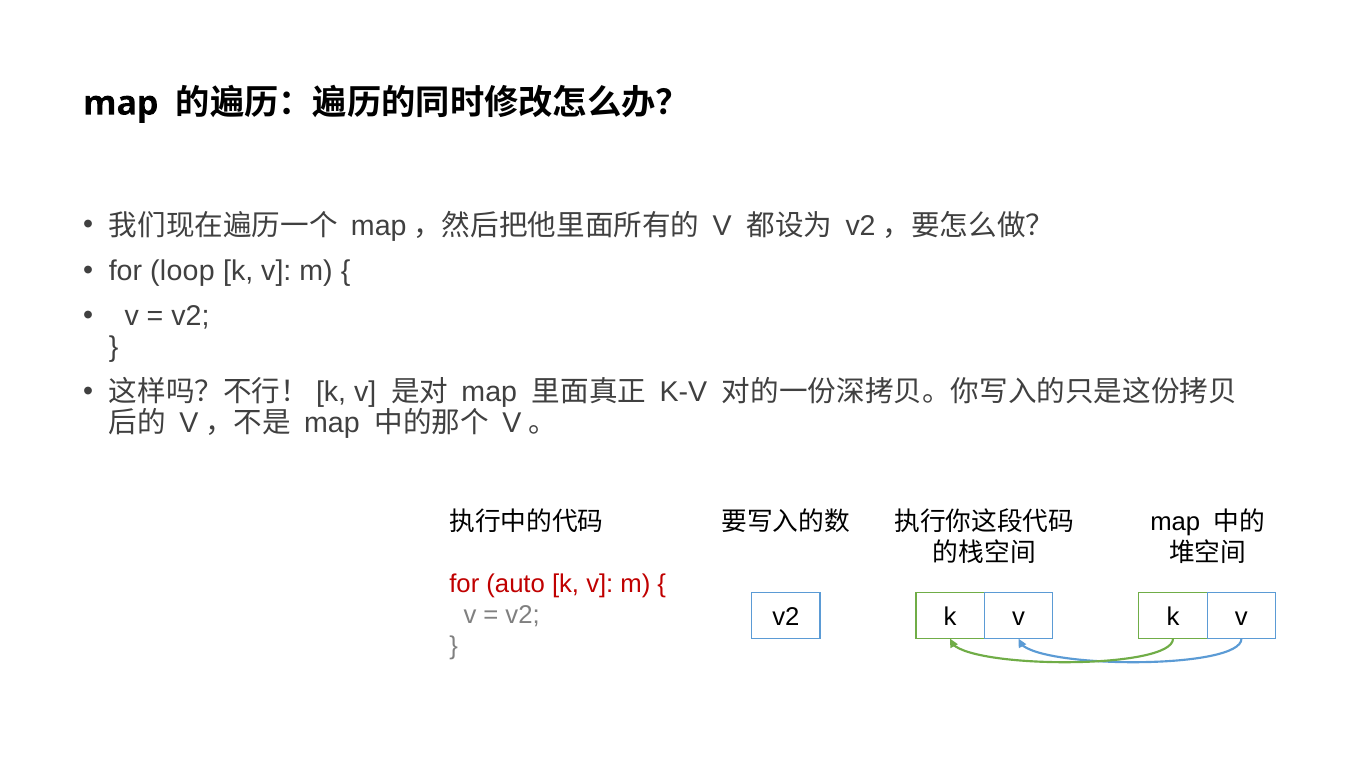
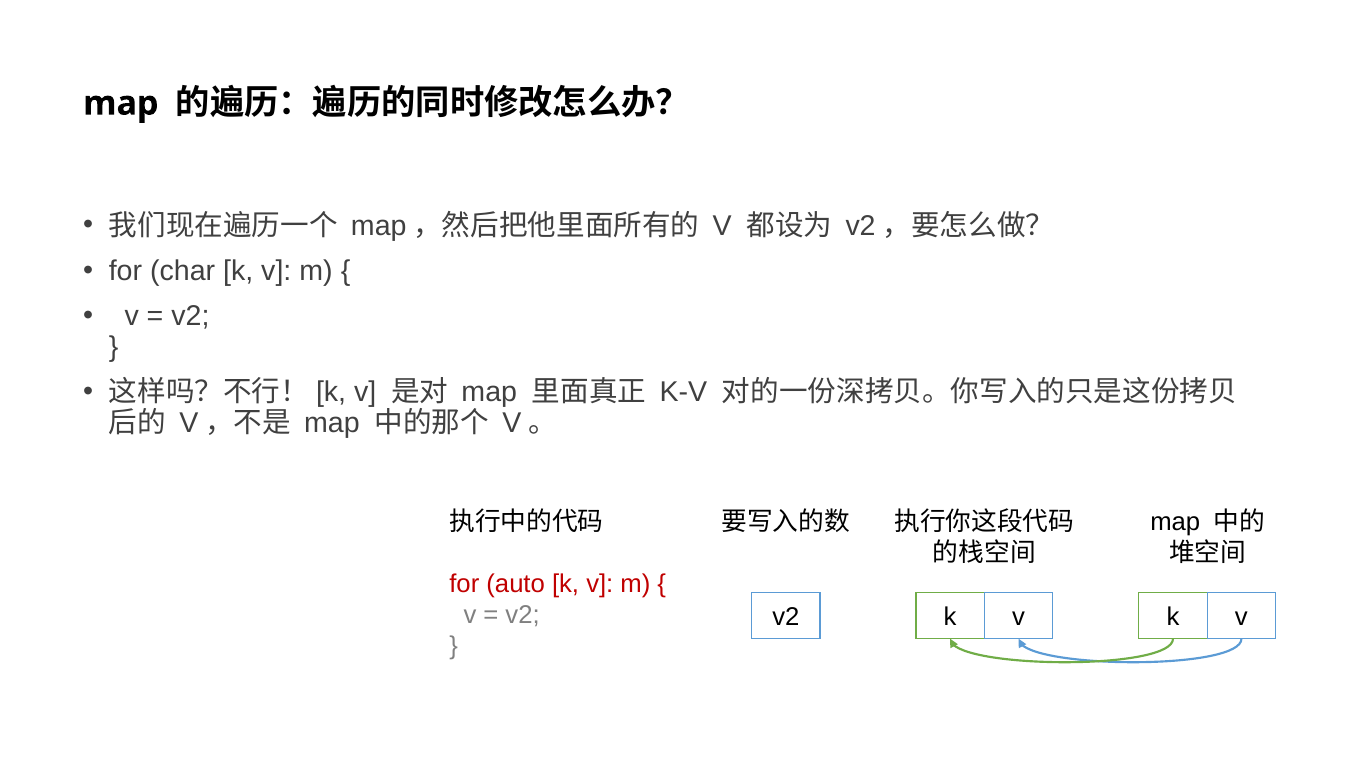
loop: loop -> char (183, 271)
